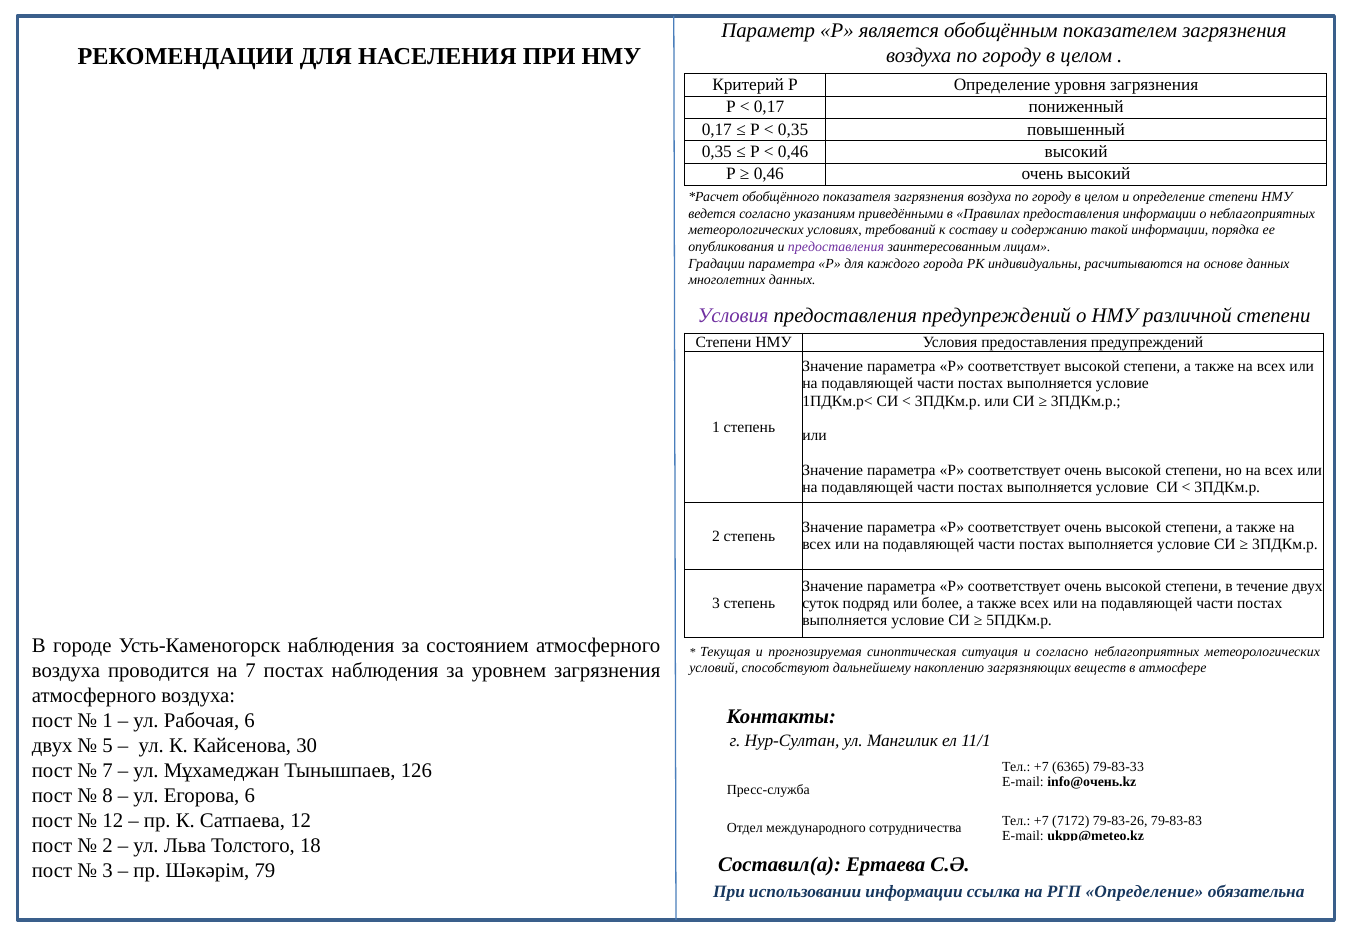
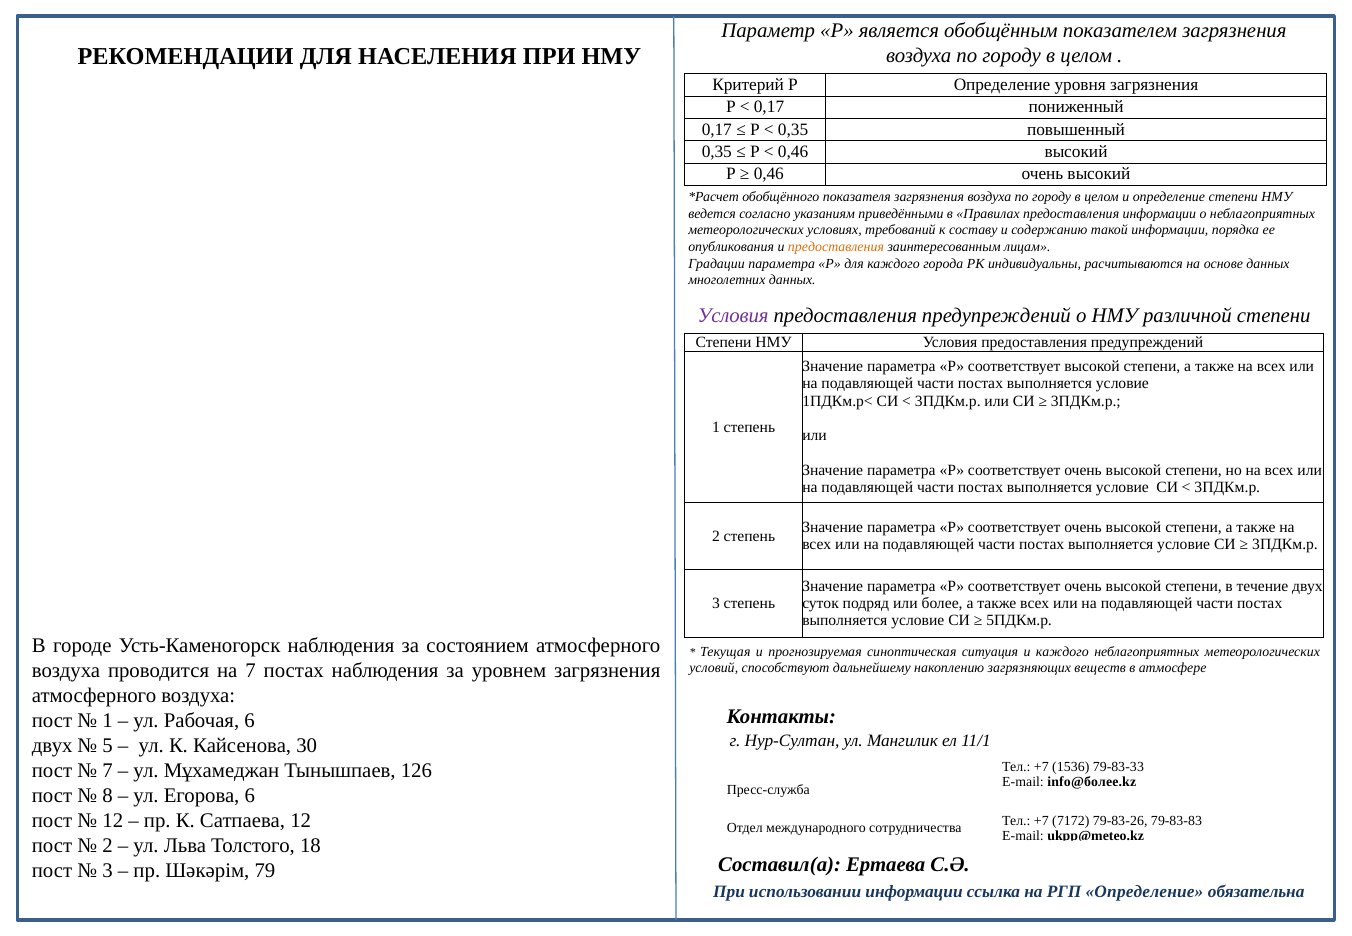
предоставления colour: purple -> orange (836, 247)
и согласно: согласно -> каждого (1062, 652)
6365: 6365 -> 1536 (1071, 766)
info@очень.kz: info@очень.kz -> info@более.kz (1092, 782)
